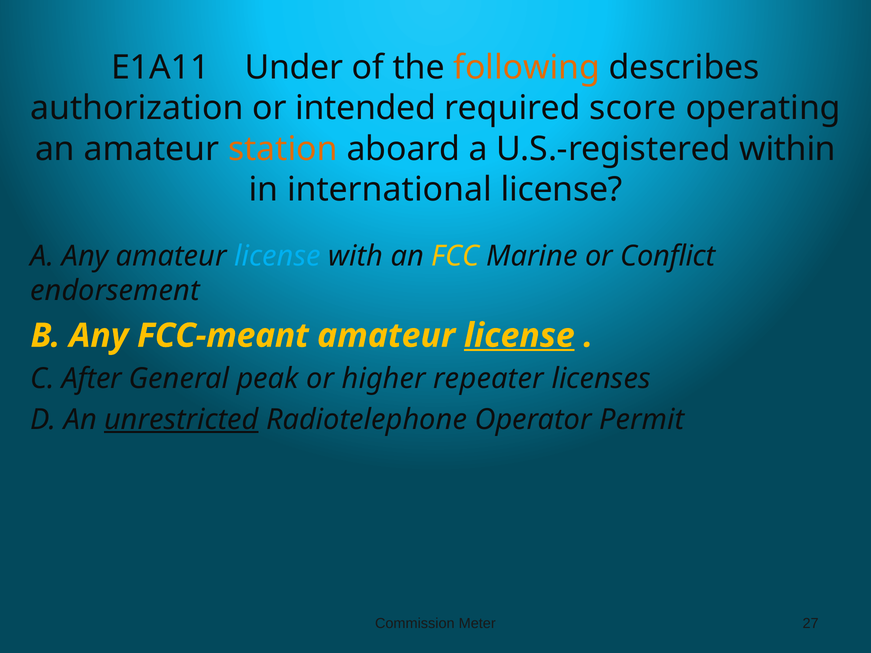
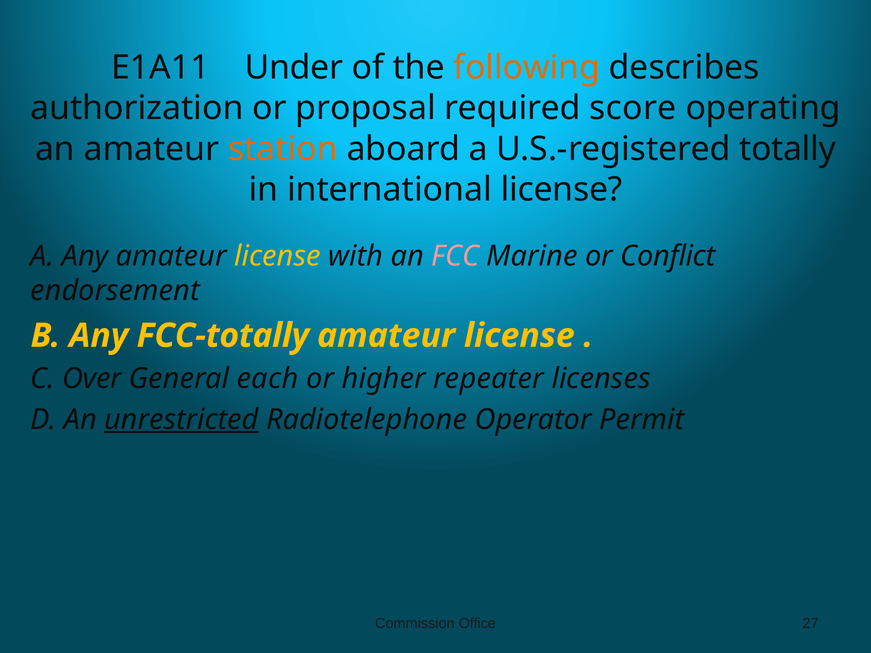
intended: intended -> proposal (366, 108)
within: within -> totally (788, 149)
license colour: light blue -> yellow (278, 256)
FCC colour: yellow -> pink (455, 256)
FCC-meant: FCC-meant -> FCC-totally (223, 336)
license underline: present -> none (519, 336)
After: After -> Over (92, 379)
peak: peak -> each (268, 379)
Meter: Meter -> Office (477, 624)
